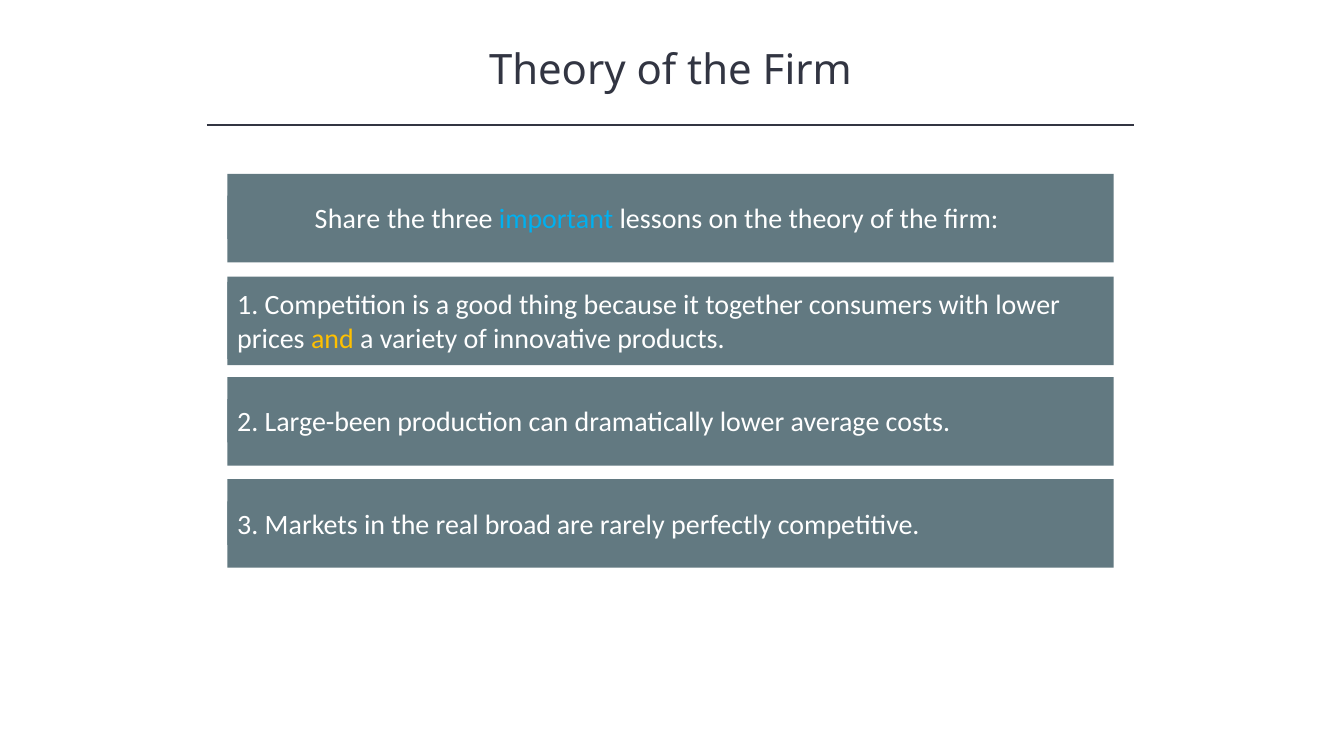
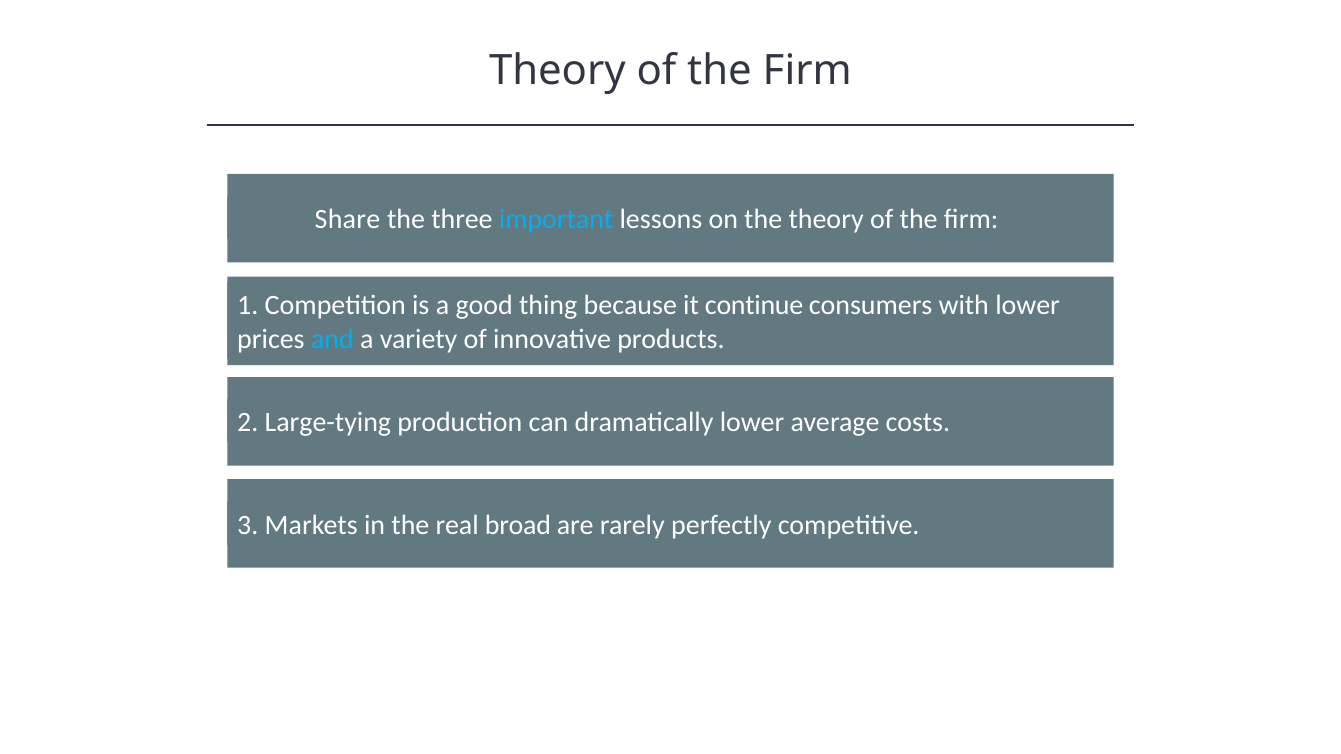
together: together -> continue (754, 306)
and colour: yellow -> light blue (332, 339)
Large-been: Large-been -> Large-tying (328, 423)
